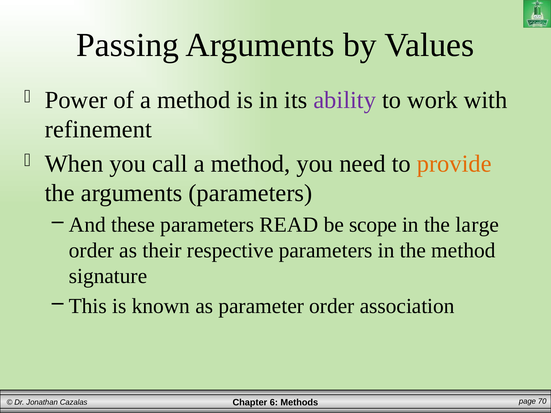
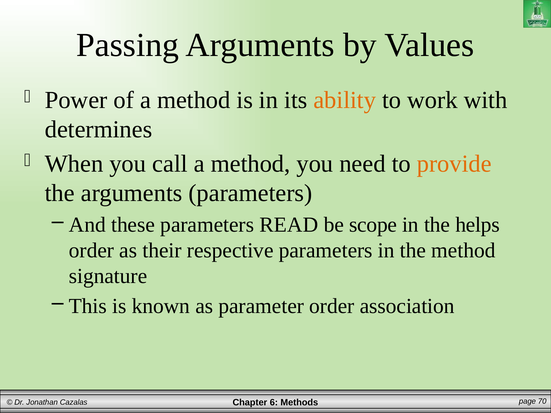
ability colour: purple -> orange (345, 100)
refinement: refinement -> determines (99, 129)
large: large -> helps (478, 225)
